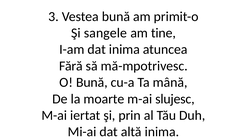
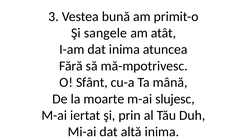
tine: tine -> atât (163, 33)
O Bună: Bună -> Sfânt (92, 82)
